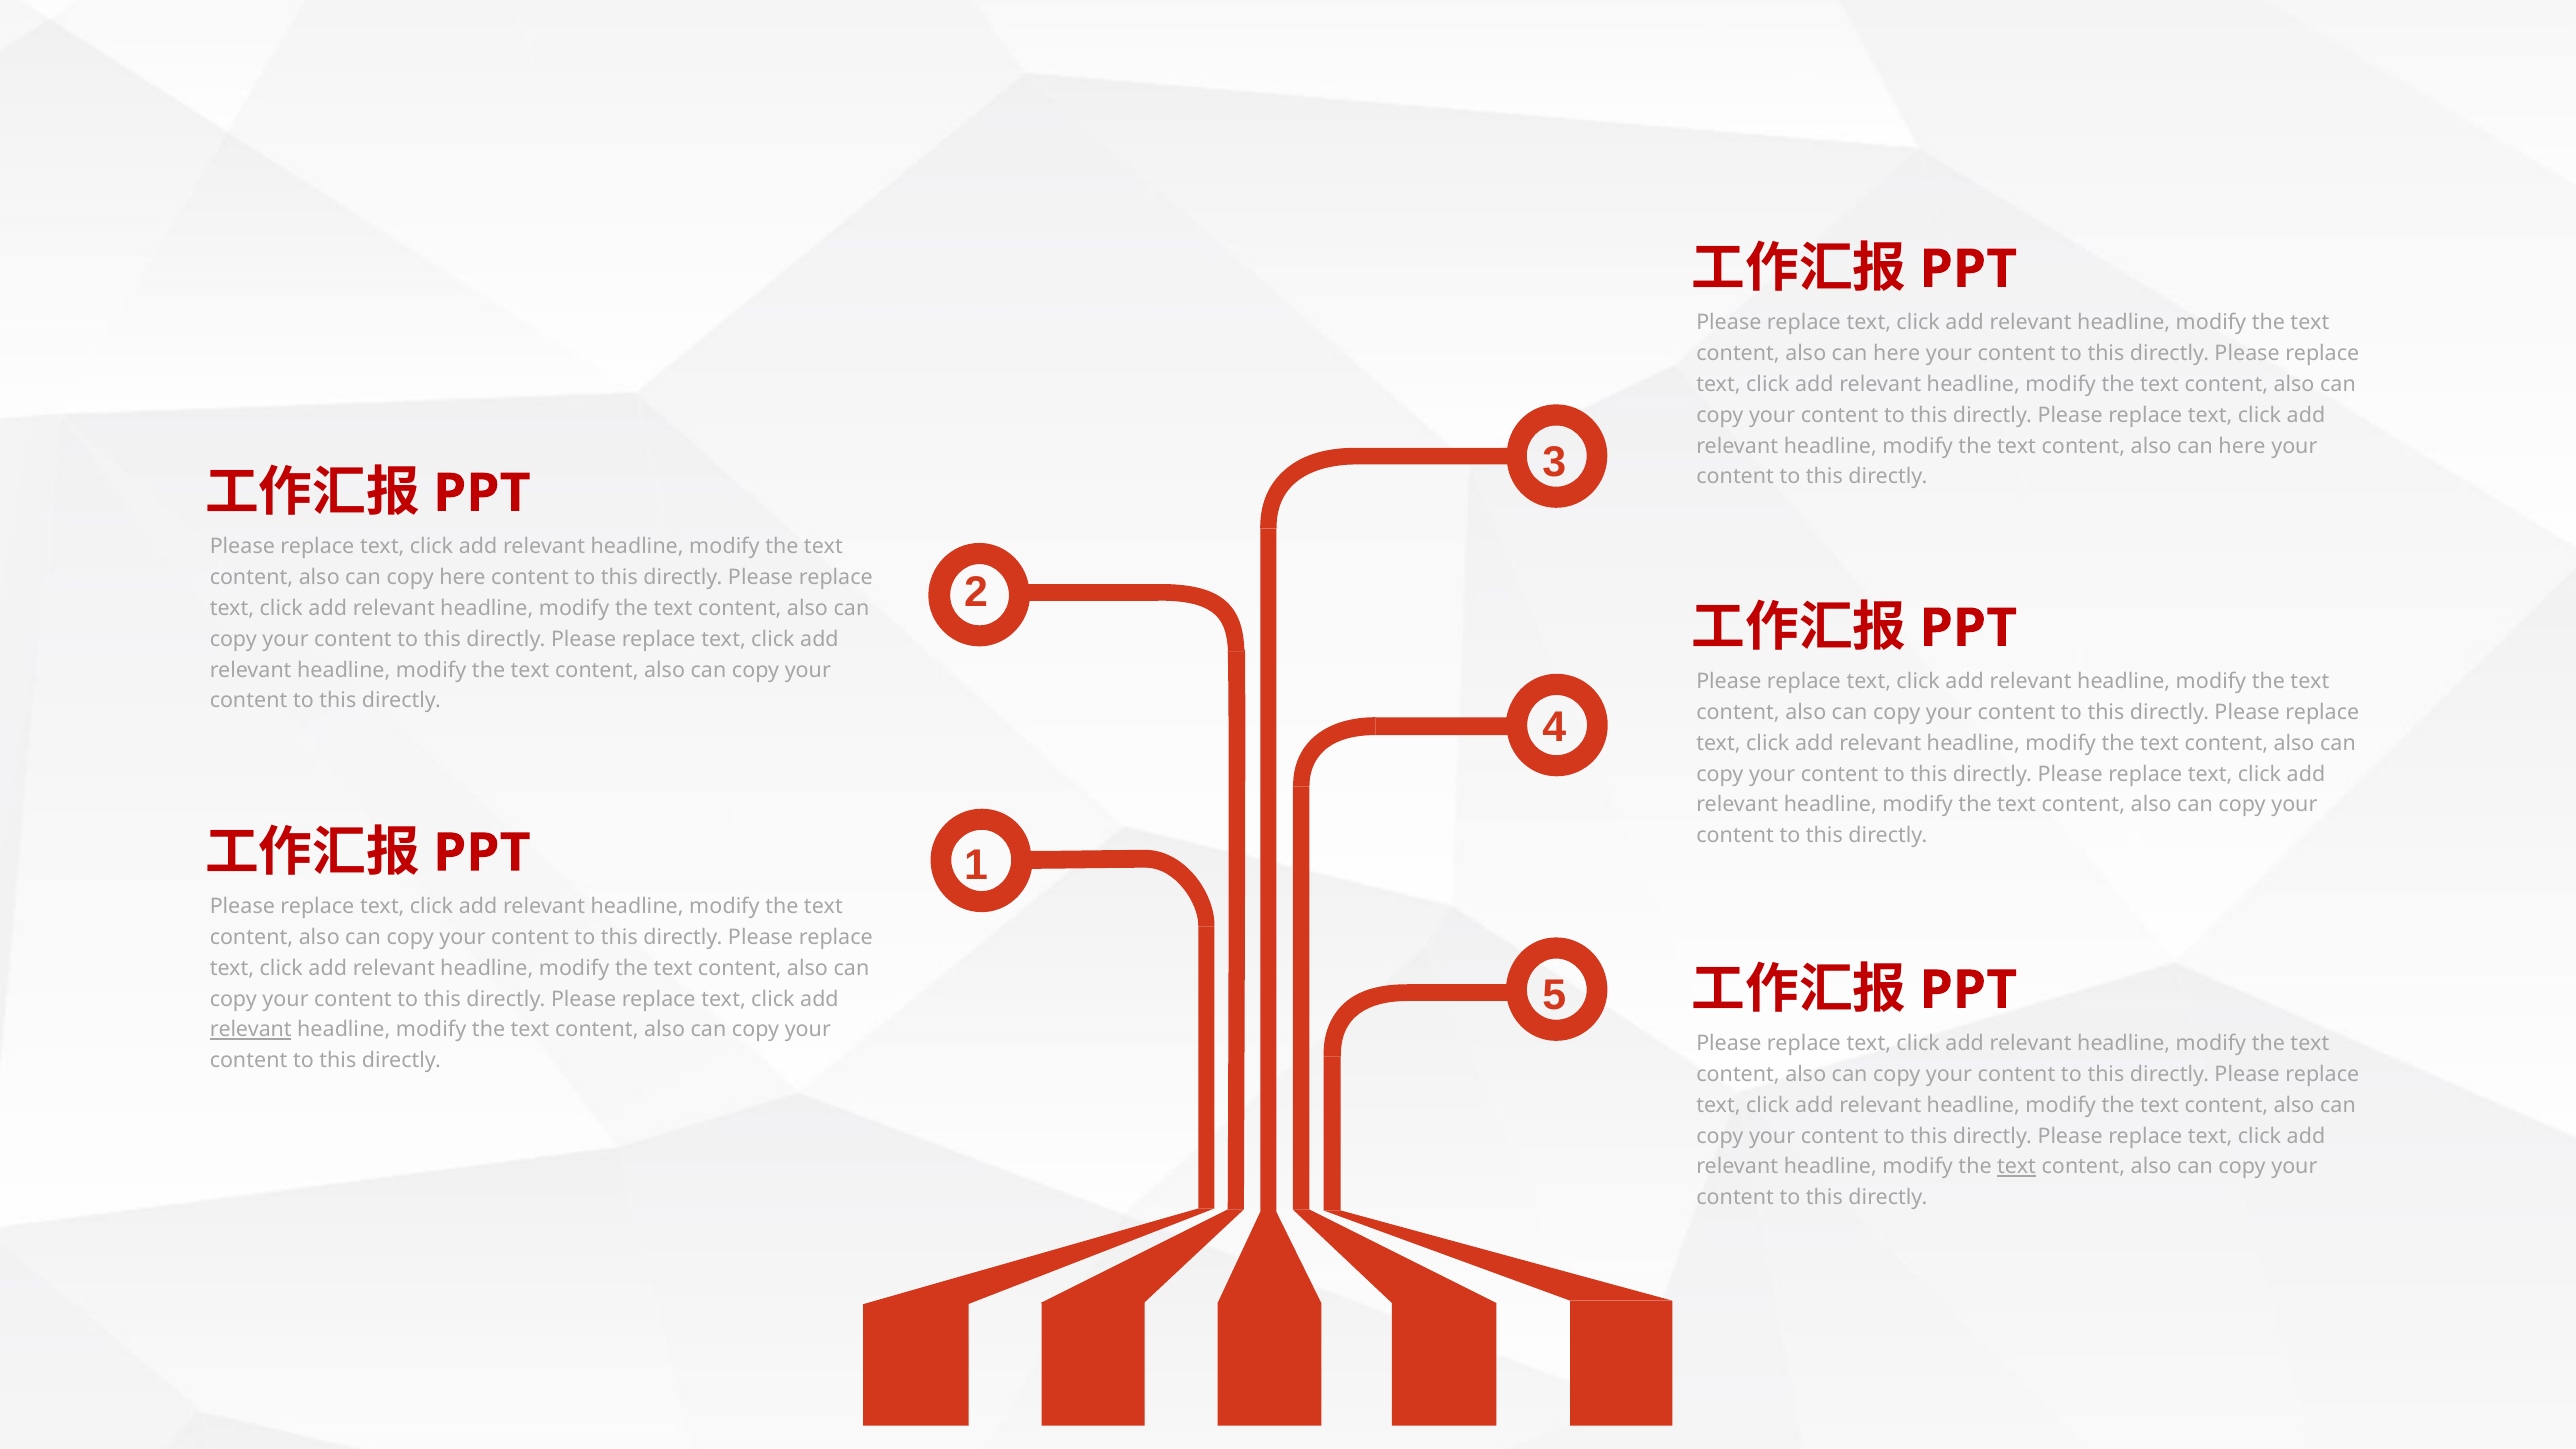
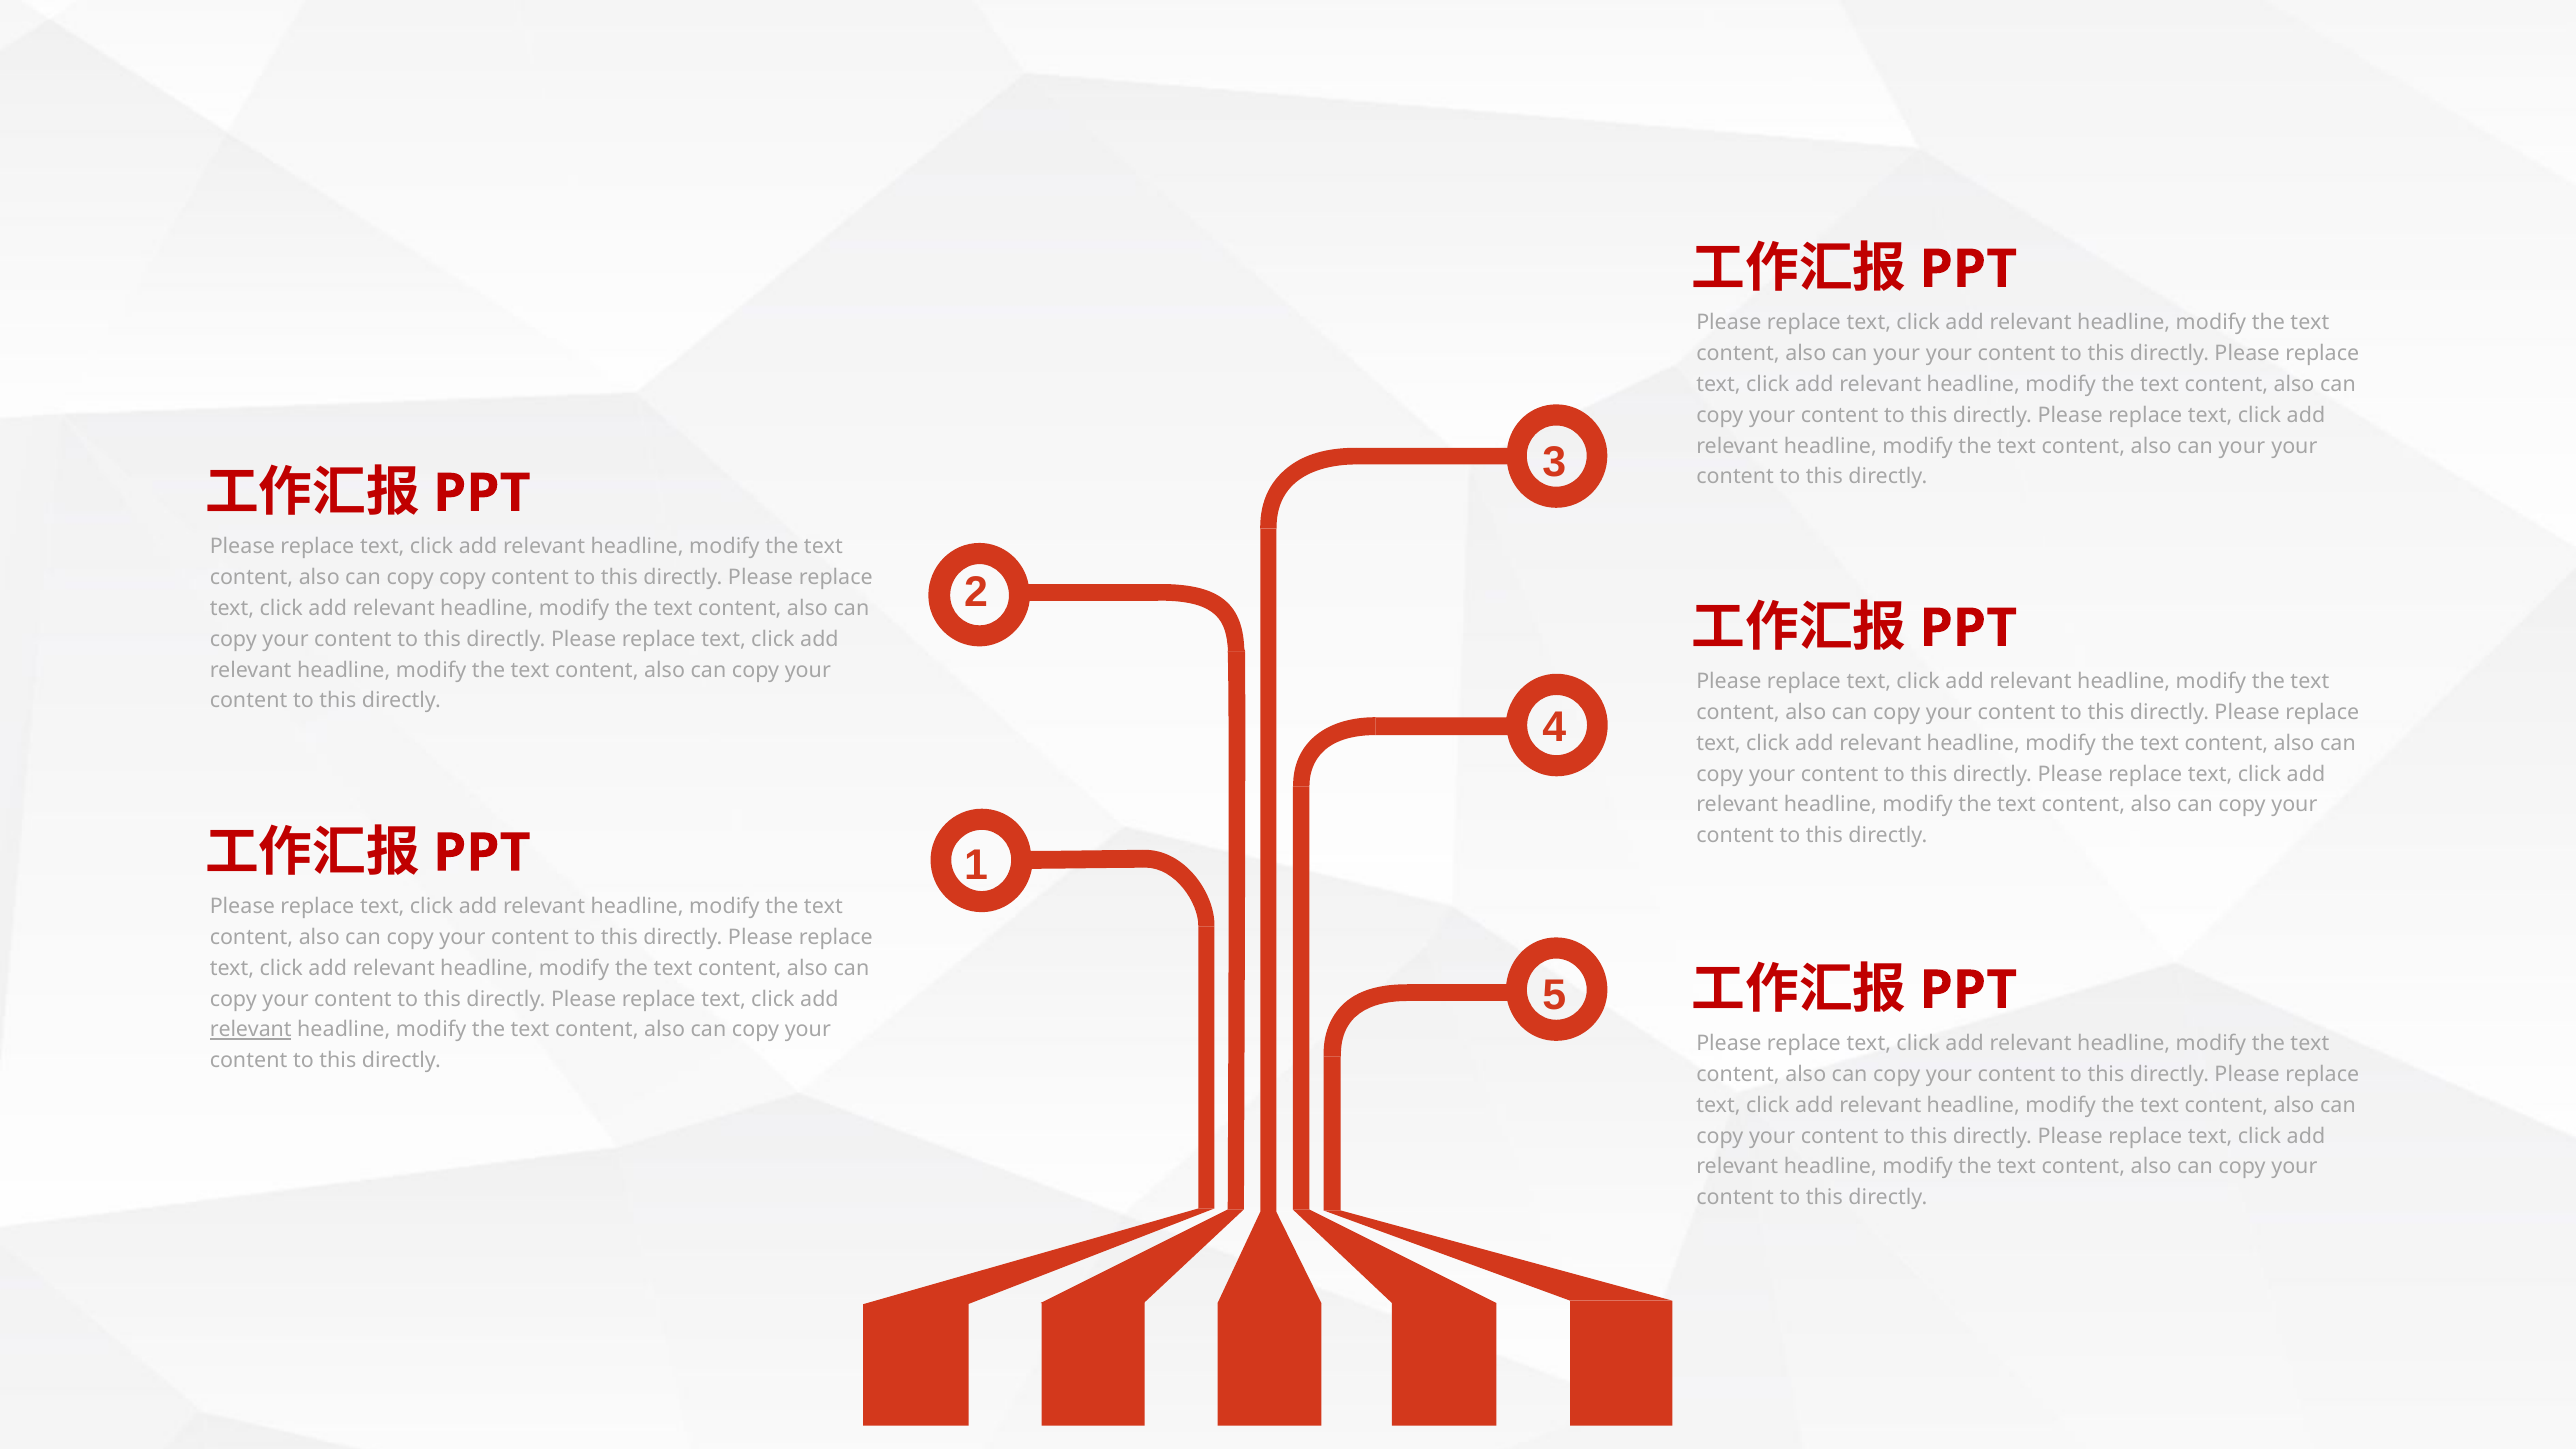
here: here -> your (1897, 354)
here: here -> your (2242, 446)
copy here: here -> copy (463, 578)
text underline: present -> none (2017, 1167)
